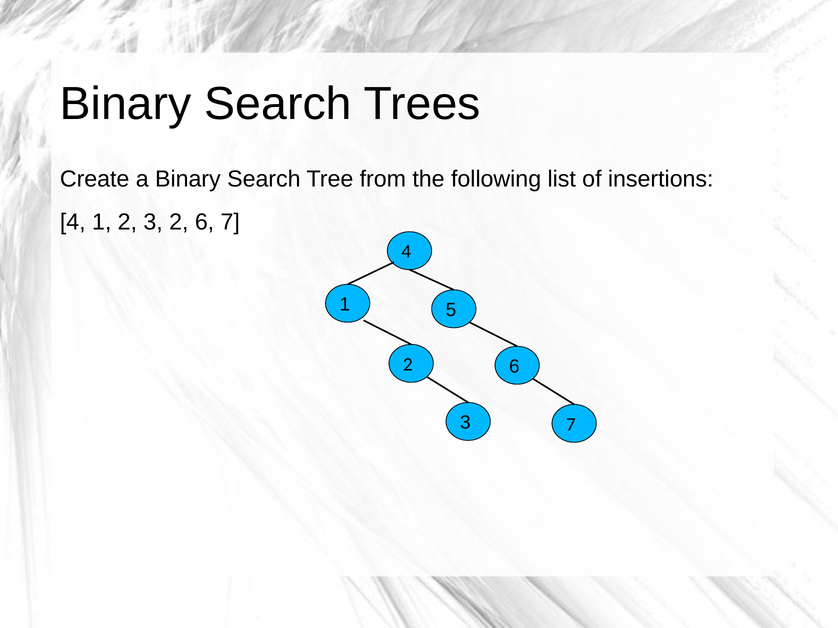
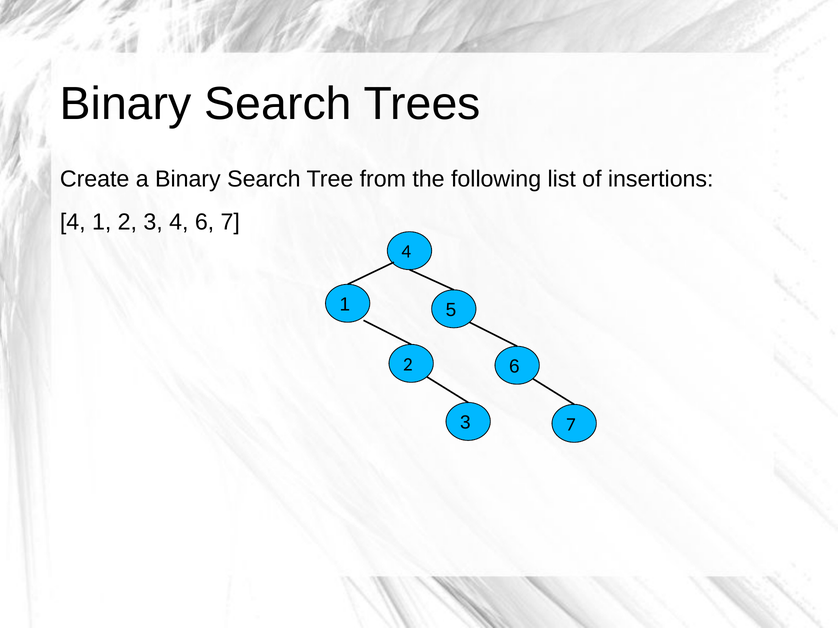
3 2: 2 -> 4 (179, 222)
